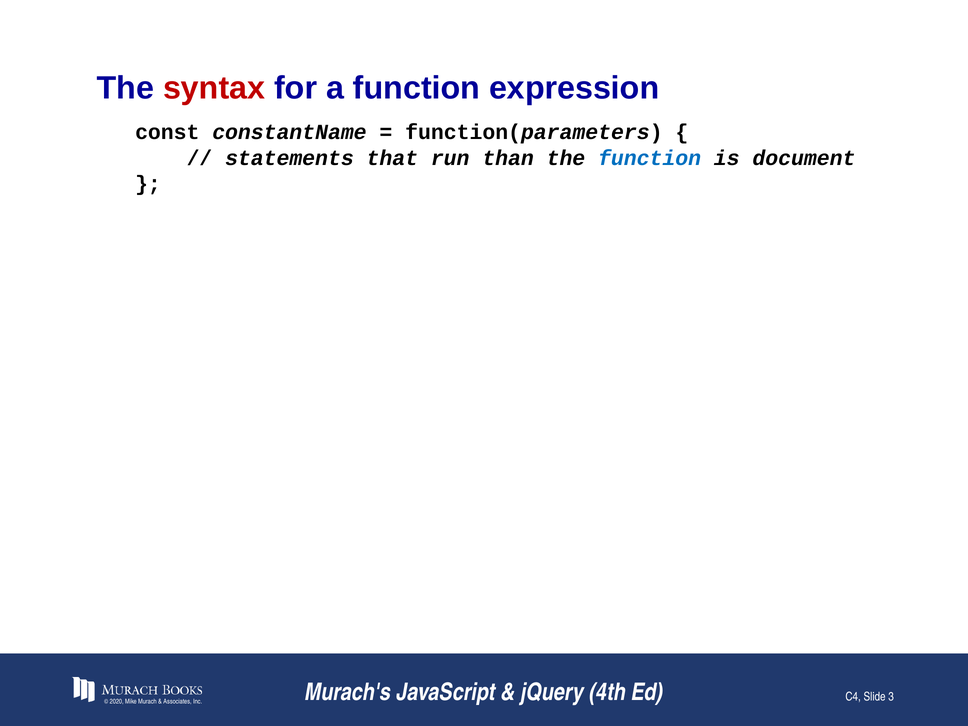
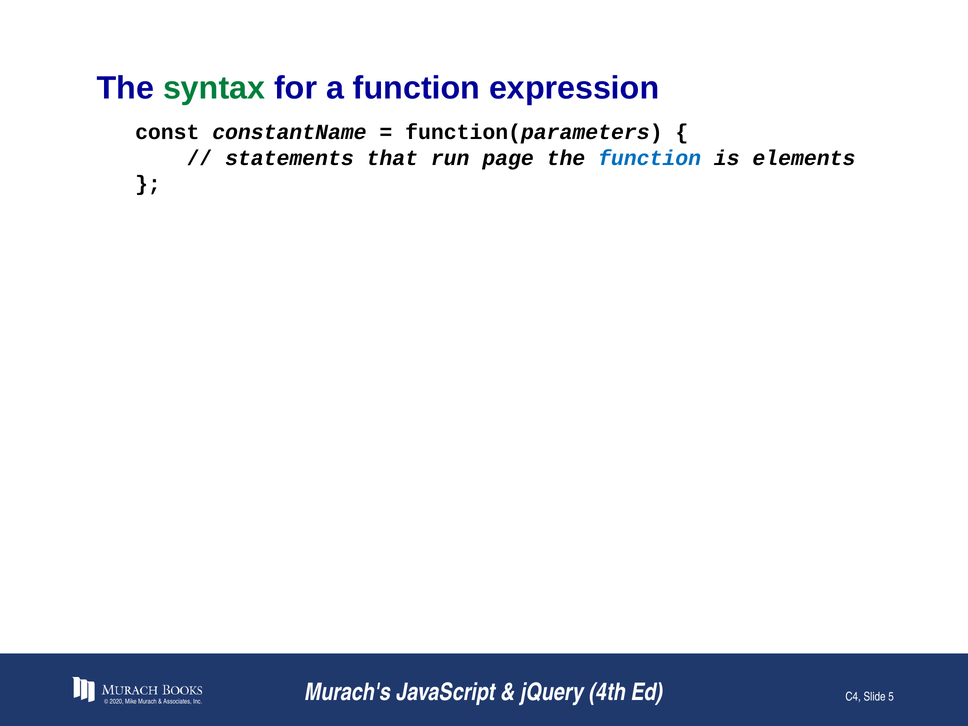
syntax colour: red -> green (214, 88)
than: than -> page (508, 158)
document: document -> elements (804, 158)
3: 3 -> 5 (891, 697)
